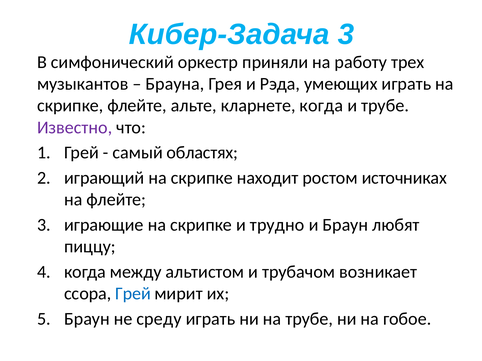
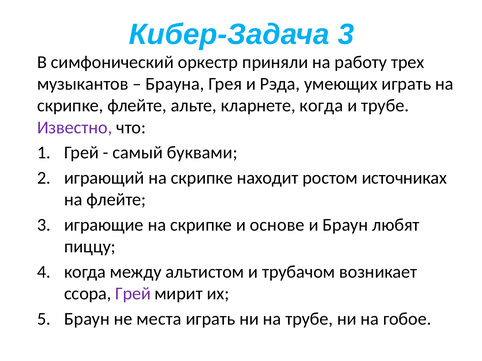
областях: областях -> буквами (202, 153)
трудно: трудно -> основе (277, 225)
Грей colour: blue -> purple (133, 294)
среду: среду -> места (159, 319)
